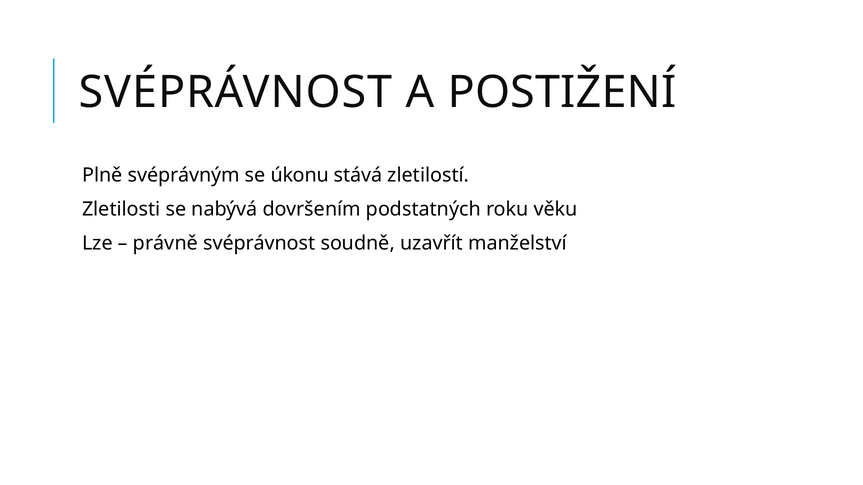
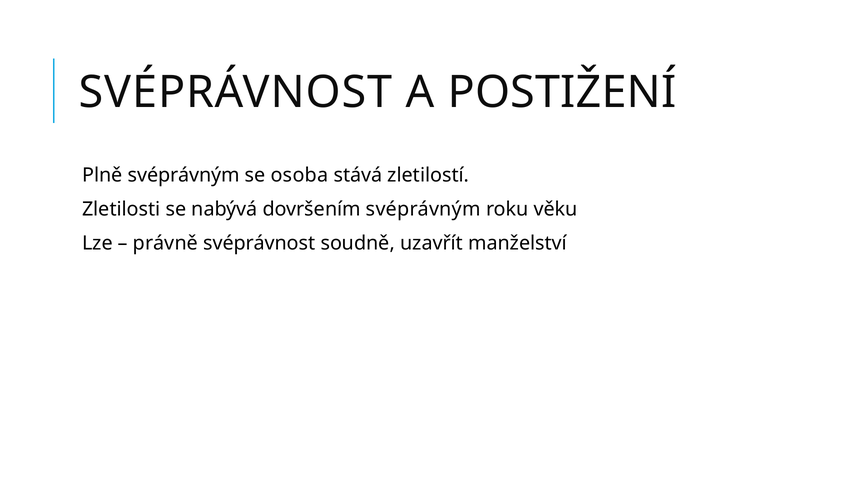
úkonu: úkonu -> osoba (300, 176)
dovršením podstatných: podstatných -> svéprávným (423, 210)
